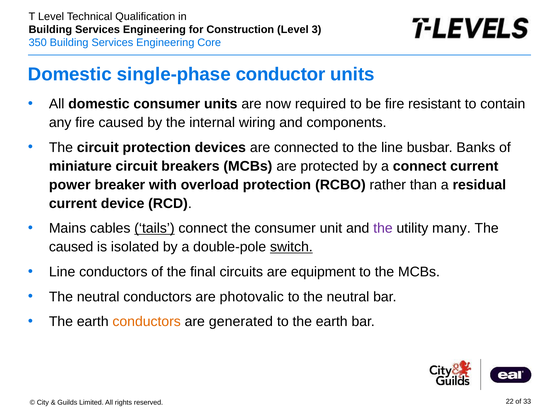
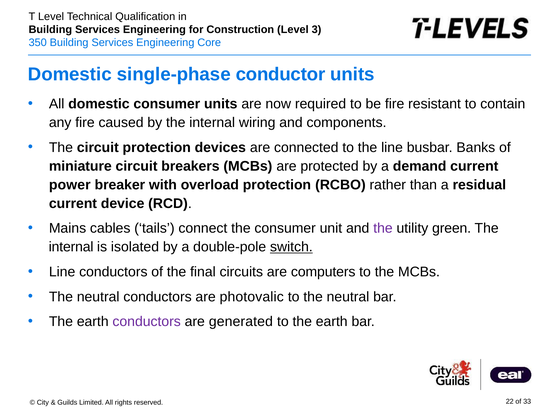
a connect: connect -> demand (420, 166)
tails underline: present -> none (154, 228)
many: many -> green (452, 228)
caused: caused -> internal (71, 247)
equipment: equipment -> computers (323, 271)
conductors colour: orange -> purple (147, 321)
